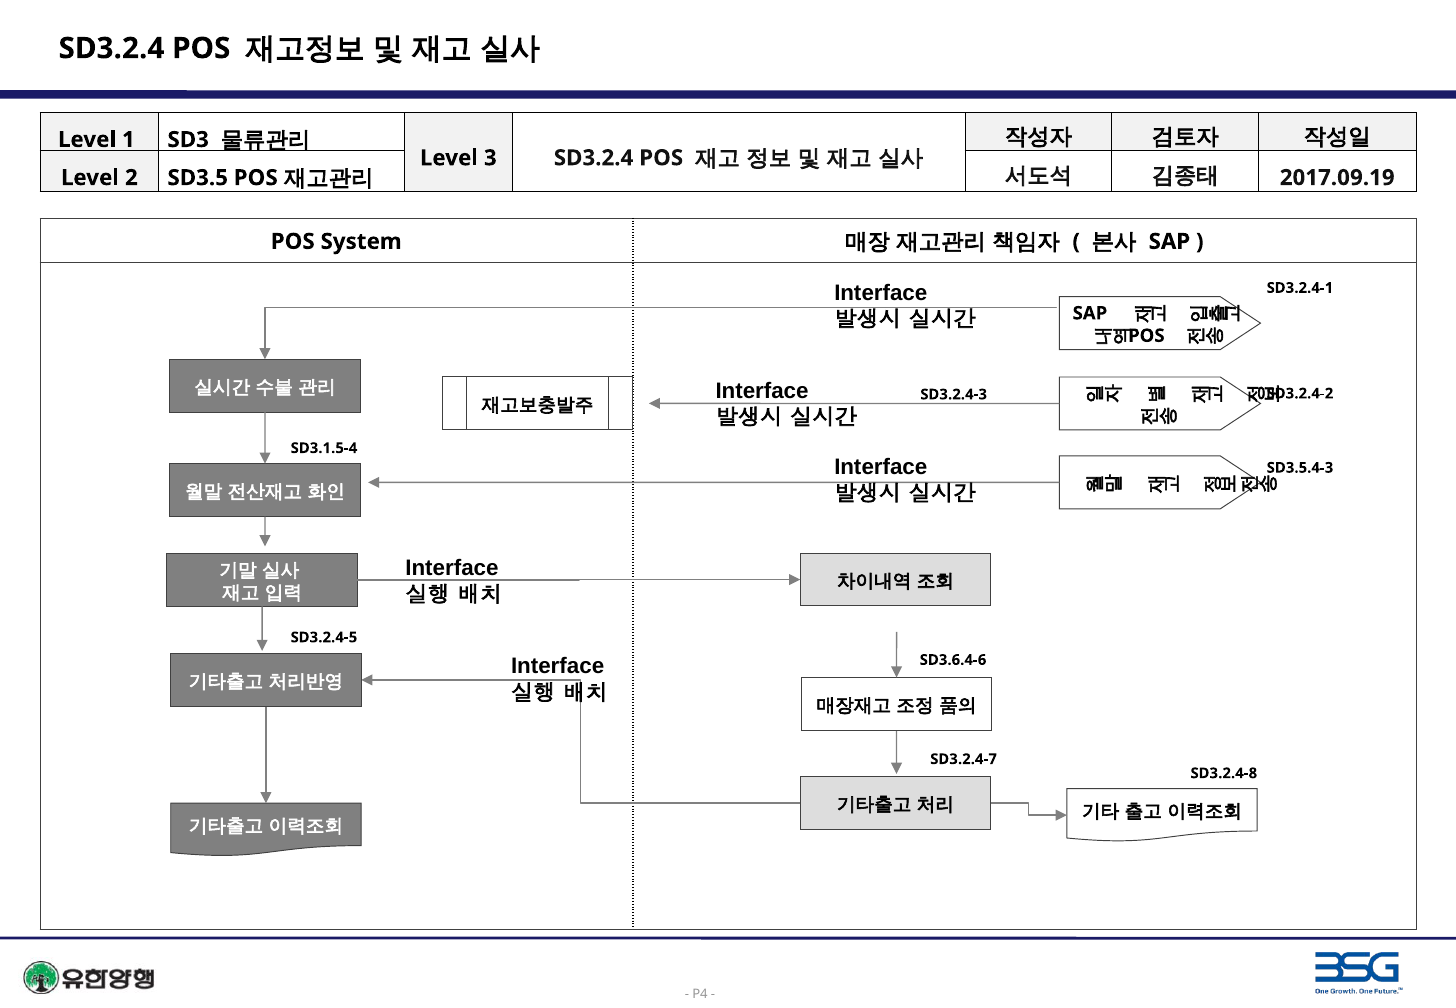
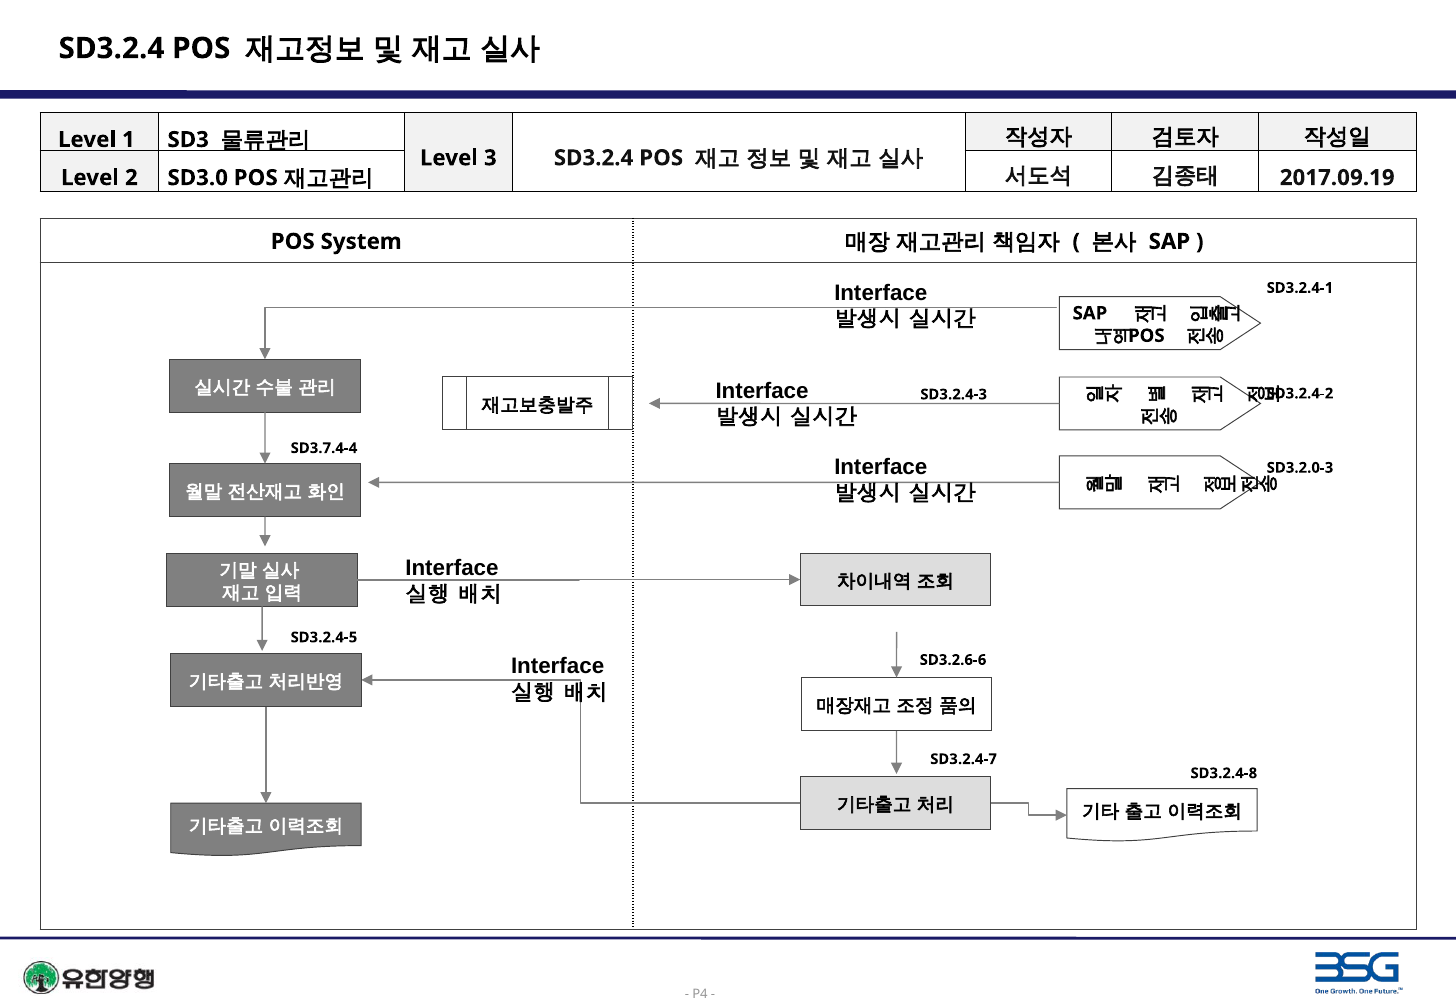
SD3.5: SD3.5 -> SD3.0 (198, 178)
SD3.1.5-4: SD3.1.5-4 -> SD3.7.4-4 (324, 448)
SD3.5.4-3: SD3.5.4-3 -> SD3.2.0-3 (1300, 468)
SD3.6.4-6: SD3.6.4-6 -> SD3.2.6-6 (953, 660)
